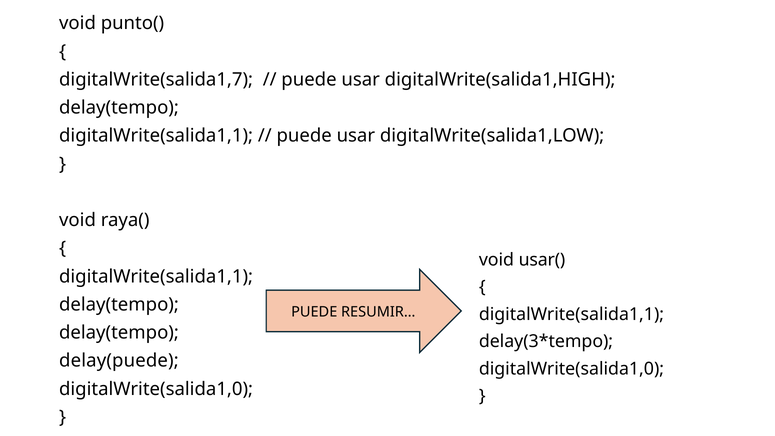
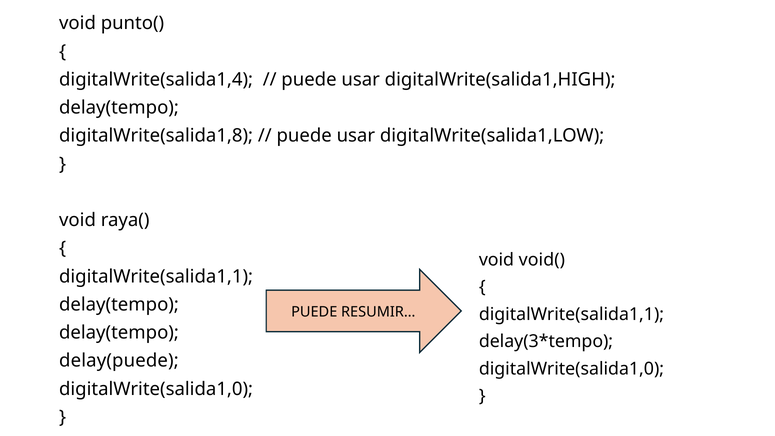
digitalWrite(salida1,7: digitalWrite(salida1,7 -> digitalWrite(salida1,4 (156, 80)
digitalWrite(salida1,1: digitalWrite(salida1,1 -> digitalWrite(salida1,8 (156, 136)
usar(: usar( -> void( (542, 260)
